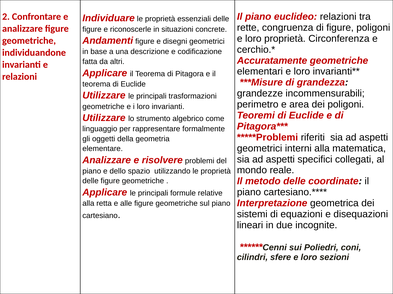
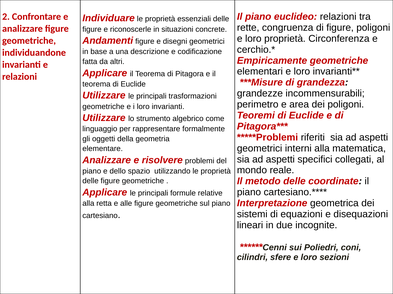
Accuratamente: Accuratamente -> Empiricamente (272, 61)
